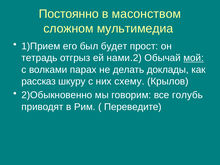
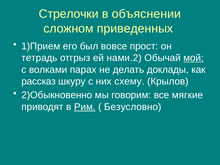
Постоянно: Постоянно -> Стрелочки (69, 14)
масонством: масонством -> объяснении (146, 14)
мультимедиа: мультимедиа -> приведенных (135, 29)
будет: будет -> вовсе (114, 46)
голубь: голубь -> мягкие (187, 95)
Рим underline: none -> present (85, 107)
Переведите: Переведите -> Безусловно (133, 107)
